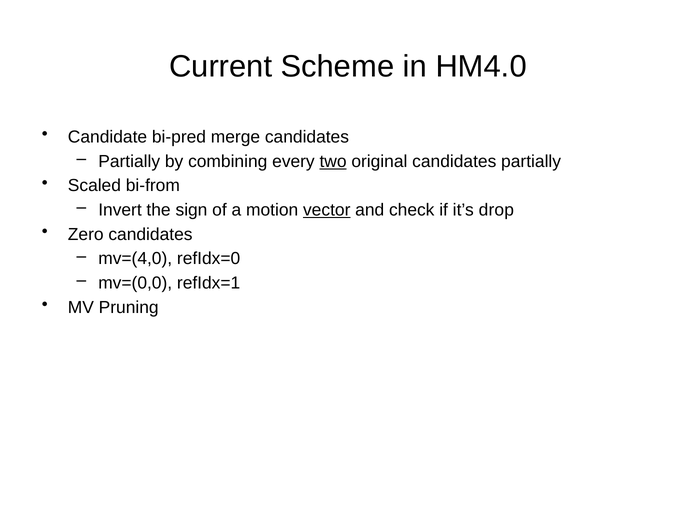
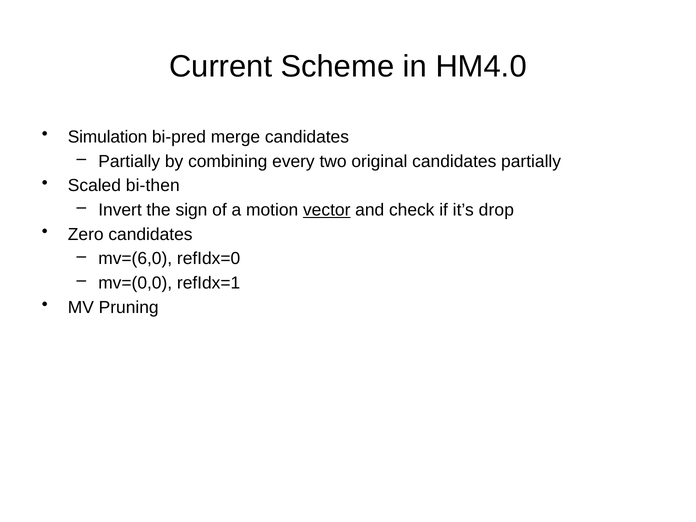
Candidate: Candidate -> Simulation (108, 137)
two underline: present -> none (333, 161)
bi-from: bi-from -> bi-then (153, 186)
mv=(4,0: mv=(4,0 -> mv=(6,0 (135, 259)
